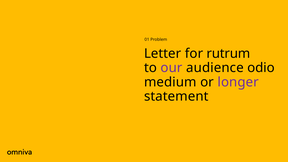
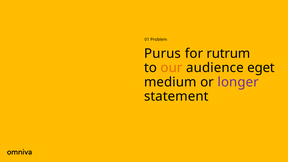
Letter: Letter -> Purus (163, 53)
our colour: purple -> orange (172, 68)
odio: odio -> eget (261, 68)
